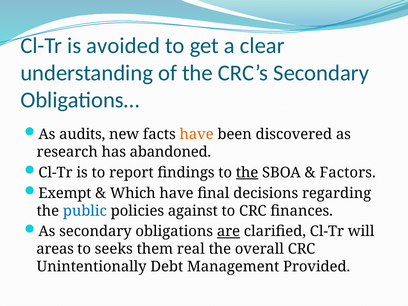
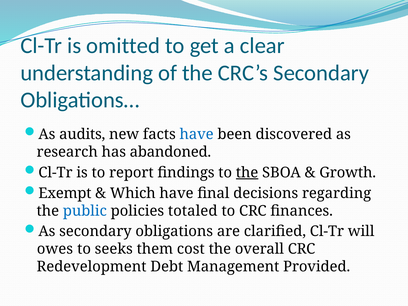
avoided: avoided -> omitted (123, 46)
have colour: orange -> blue (197, 134)
Factors: Factors -> Growth (348, 173)
against: against -> totaled (193, 211)
are underline: present -> none (228, 231)
areas: areas -> owes (55, 249)
real: real -> cost (191, 249)
Unintentionally: Unintentionally -> Redevelopment (92, 267)
